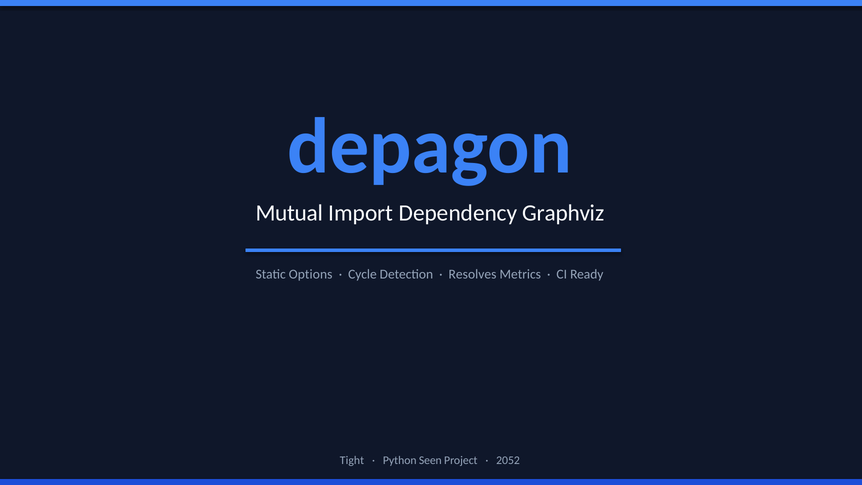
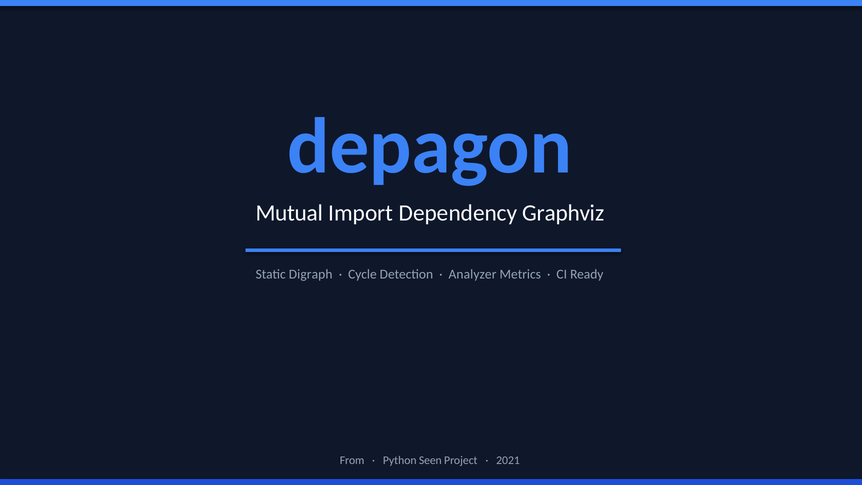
Options: Options -> Digraph (311, 274)
Resolves: Resolves -> Analyzer (473, 274)
Tight: Tight -> From (352, 460)
2052: 2052 -> 2021 (508, 460)
